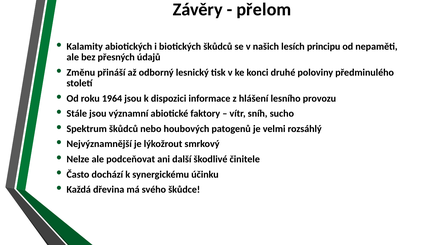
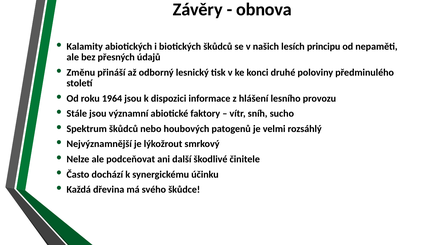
přelom: přelom -> obnova (264, 9)
